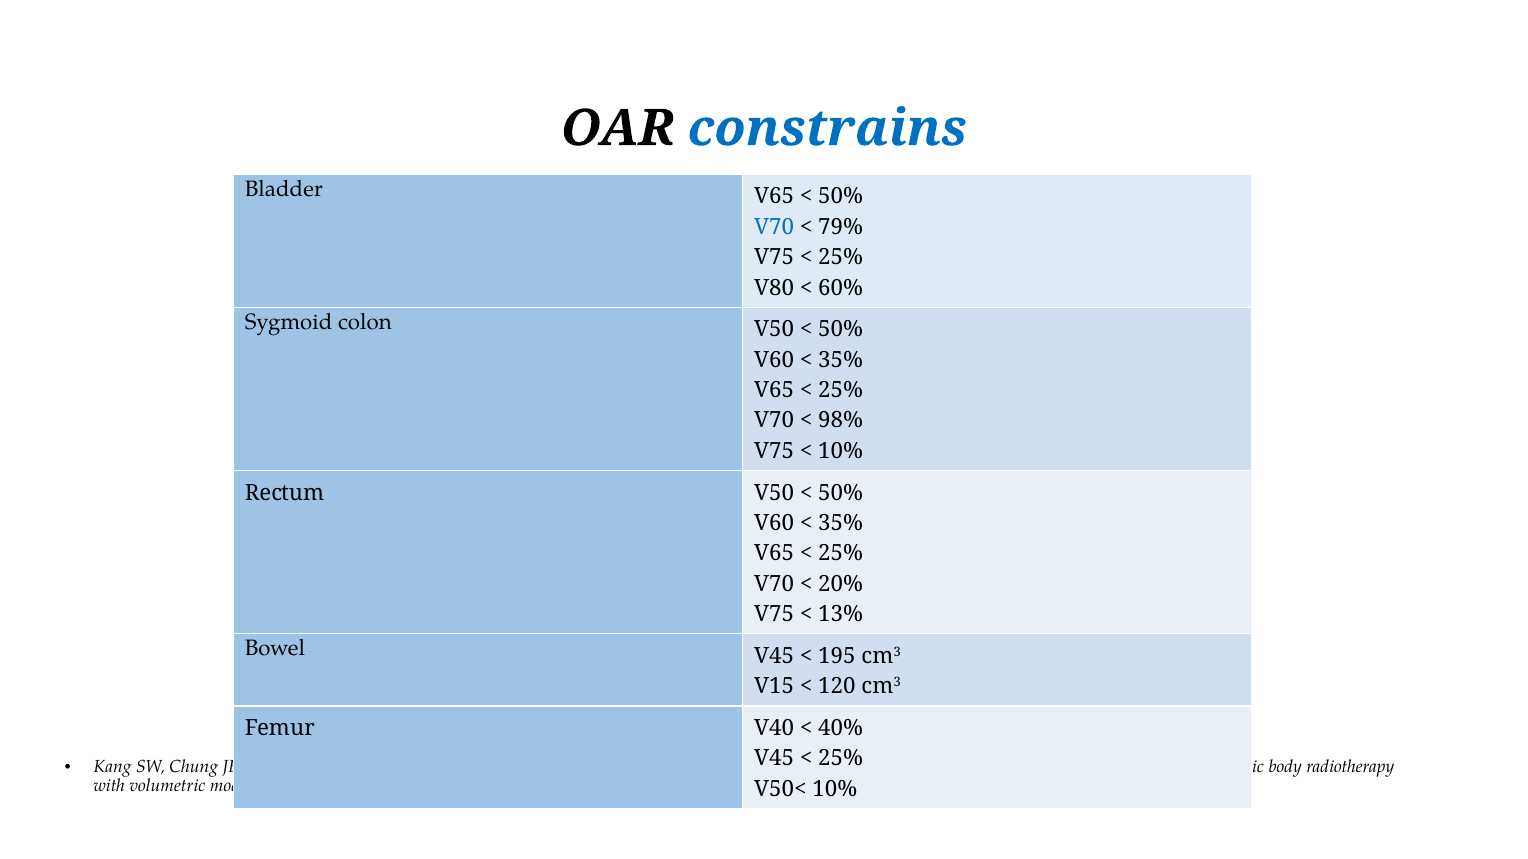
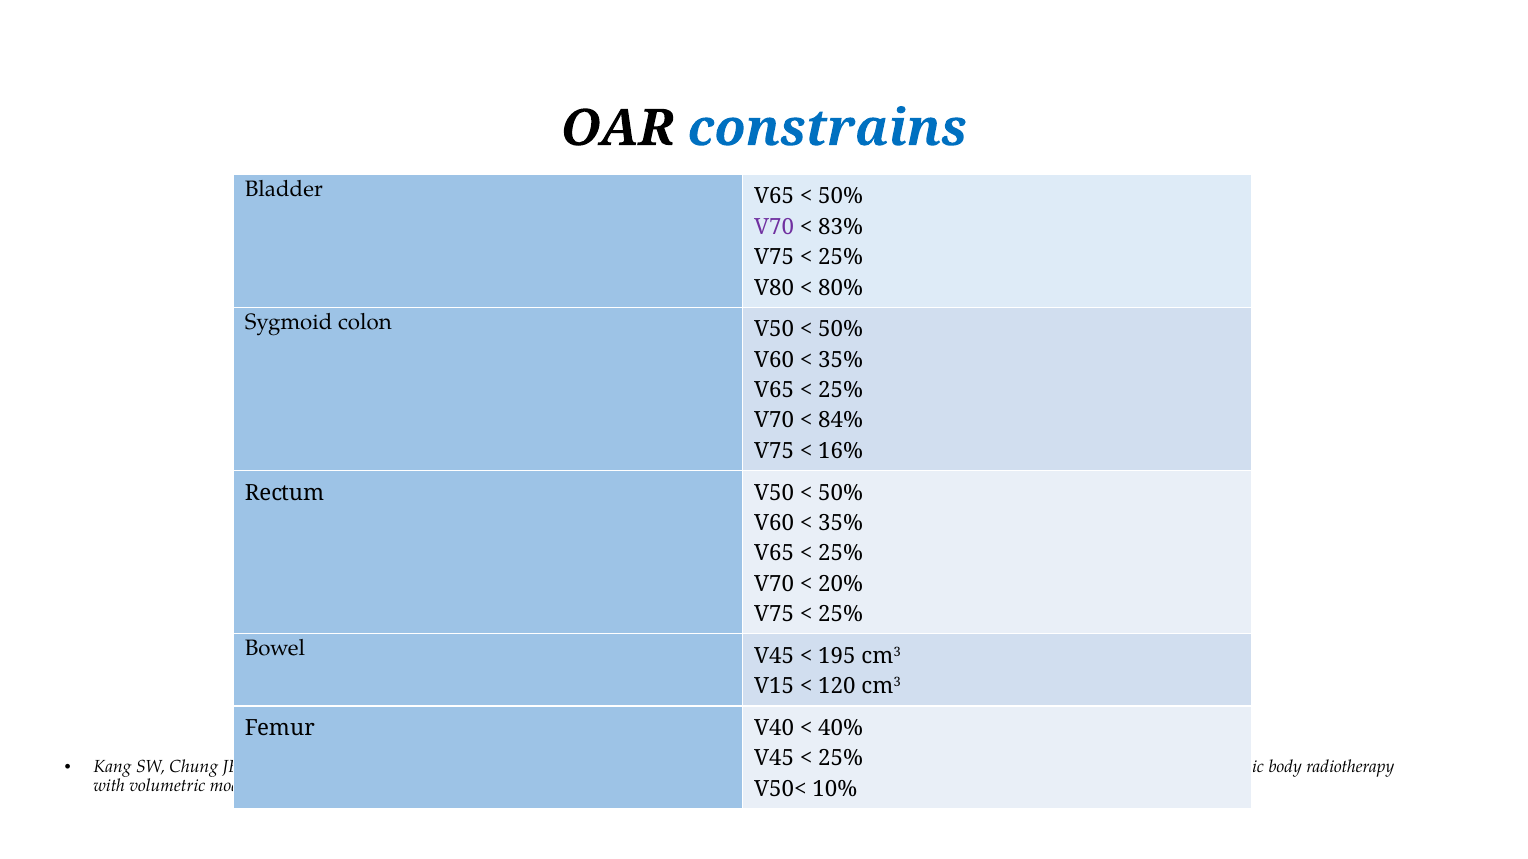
V70 colour: blue -> purple (774, 227)
79%: 79% -> 83% (841, 227)
60%: 60% -> 80% (841, 288)
98%: 98% -> 84% (841, 421)
10%: 10% -> 16% (841, 451)
13%: 13% -> 25% (841, 615)
